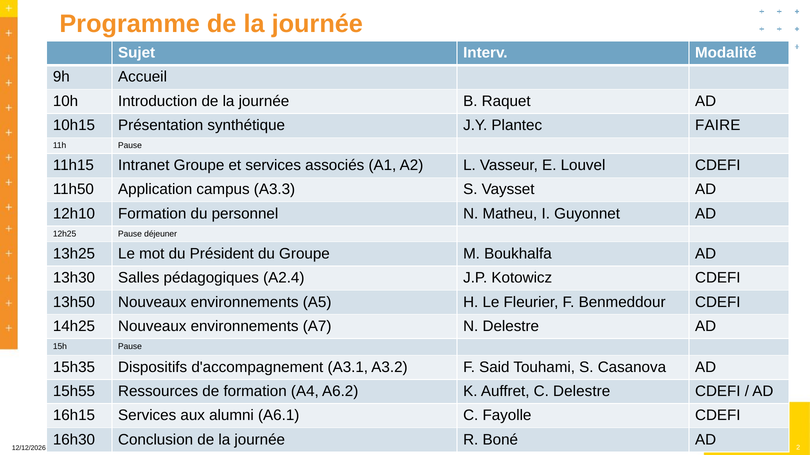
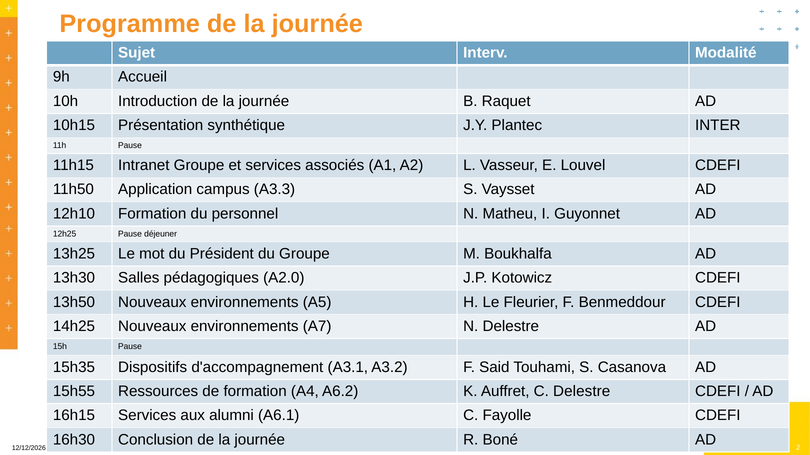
FAIRE: FAIRE -> INTER (718, 125)
A2.4: A2.4 -> A2.0 (284, 278)
